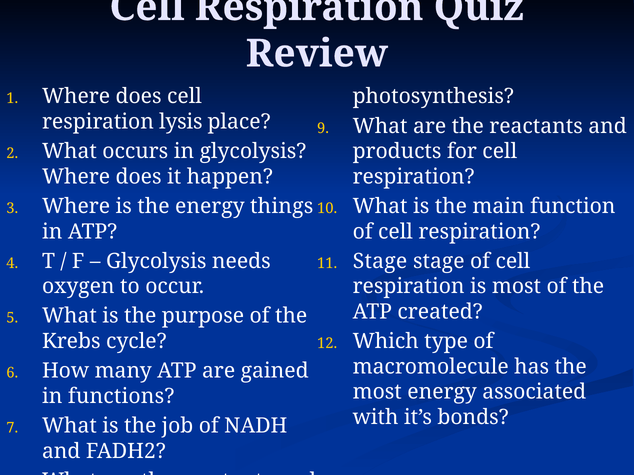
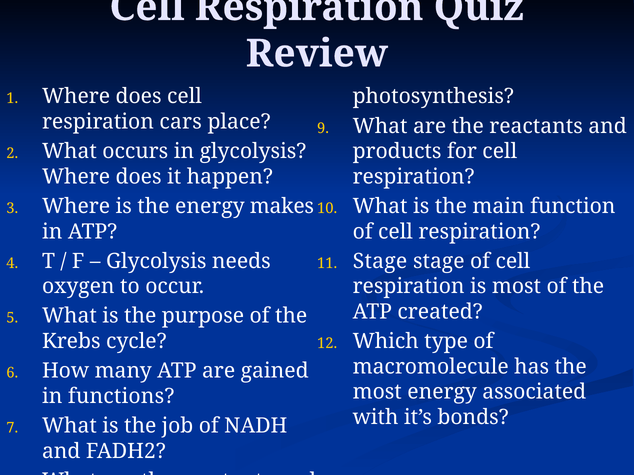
lysis: lysis -> cars (181, 122)
things: things -> makes (282, 206)
